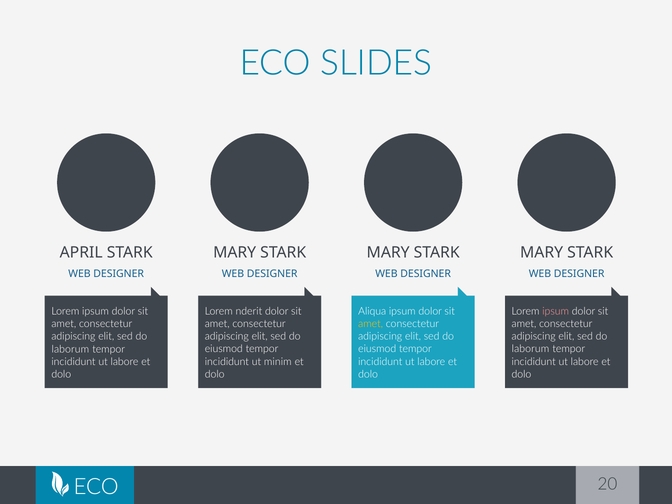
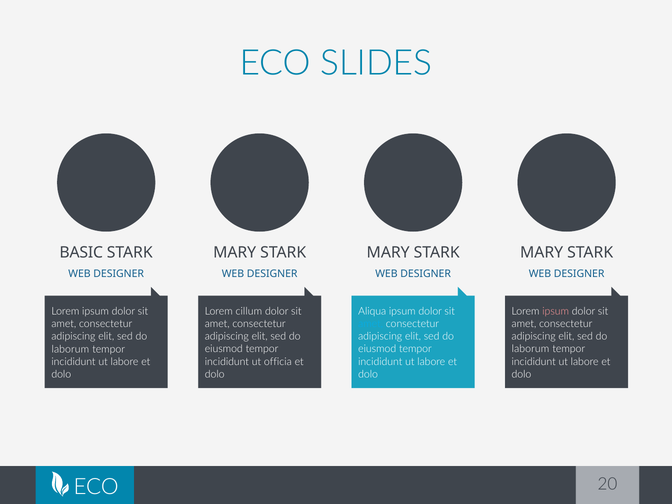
APRIL: APRIL -> BASIC (81, 252)
nderit: nderit -> cillum (249, 311)
amet colour: yellow -> light blue (371, 324)
minim: minim -> officia (278, 362)
